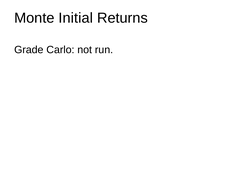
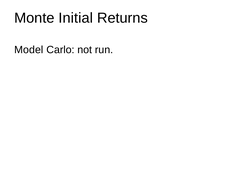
Grade: Grade -> Model (29, 50)
